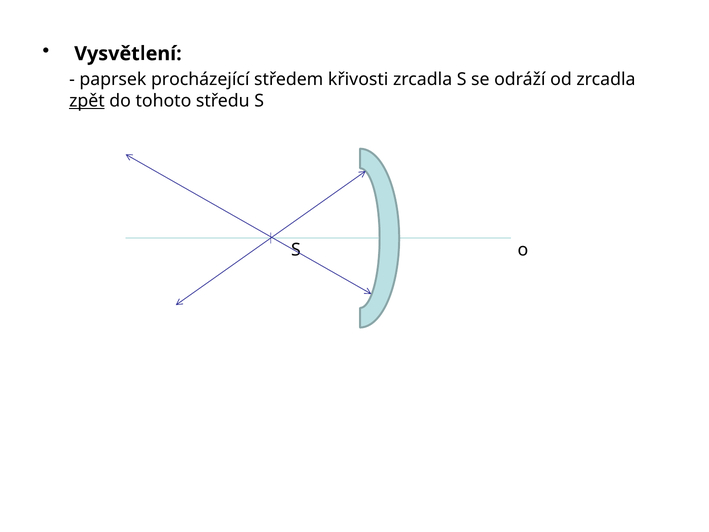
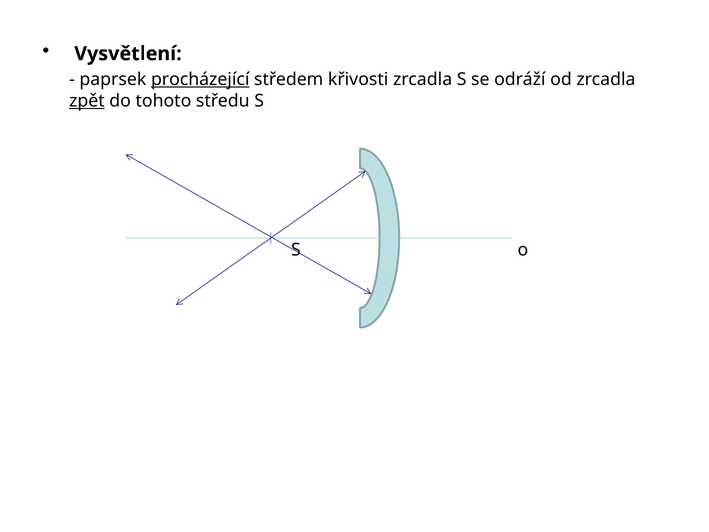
procházející underline: none -> present (200, 80)
